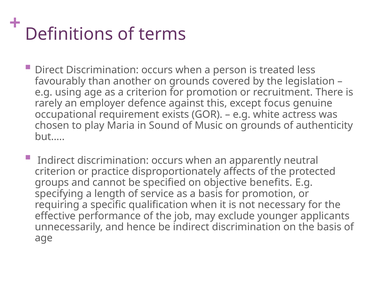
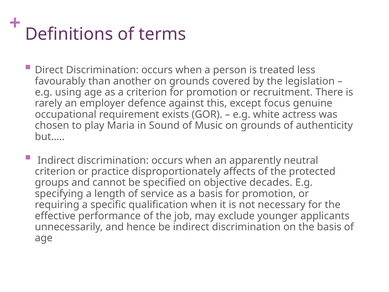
benefits: benefits -> decades (271, 182)
